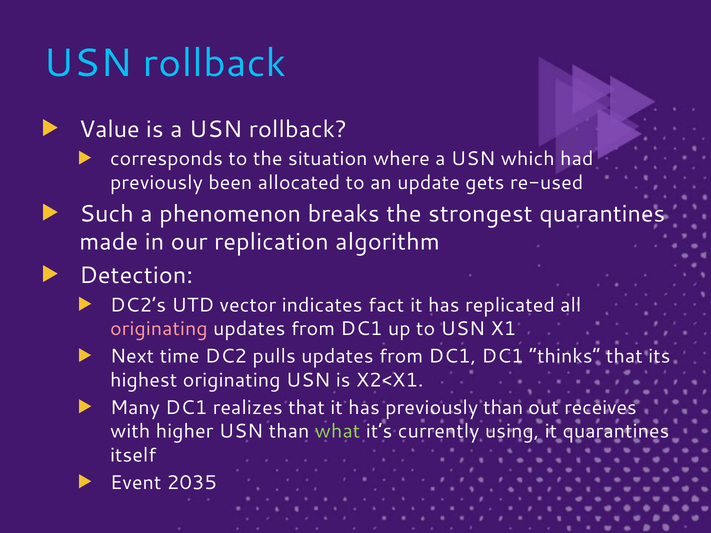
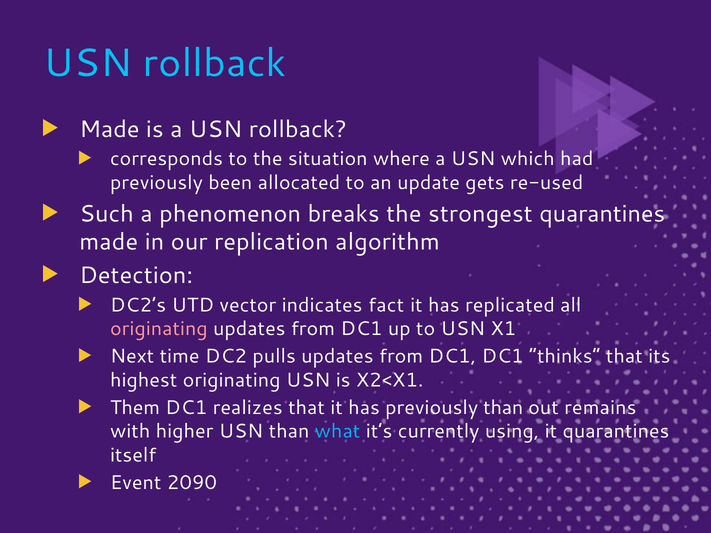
Value: Value -> Made (109, 129)
Many: Many -> Them (135, 408)
receives: receives -> remains (600, 408)
what colour: light green -> light blue (338, 432)
2035: 2035 -> 2090 (192, 483)
